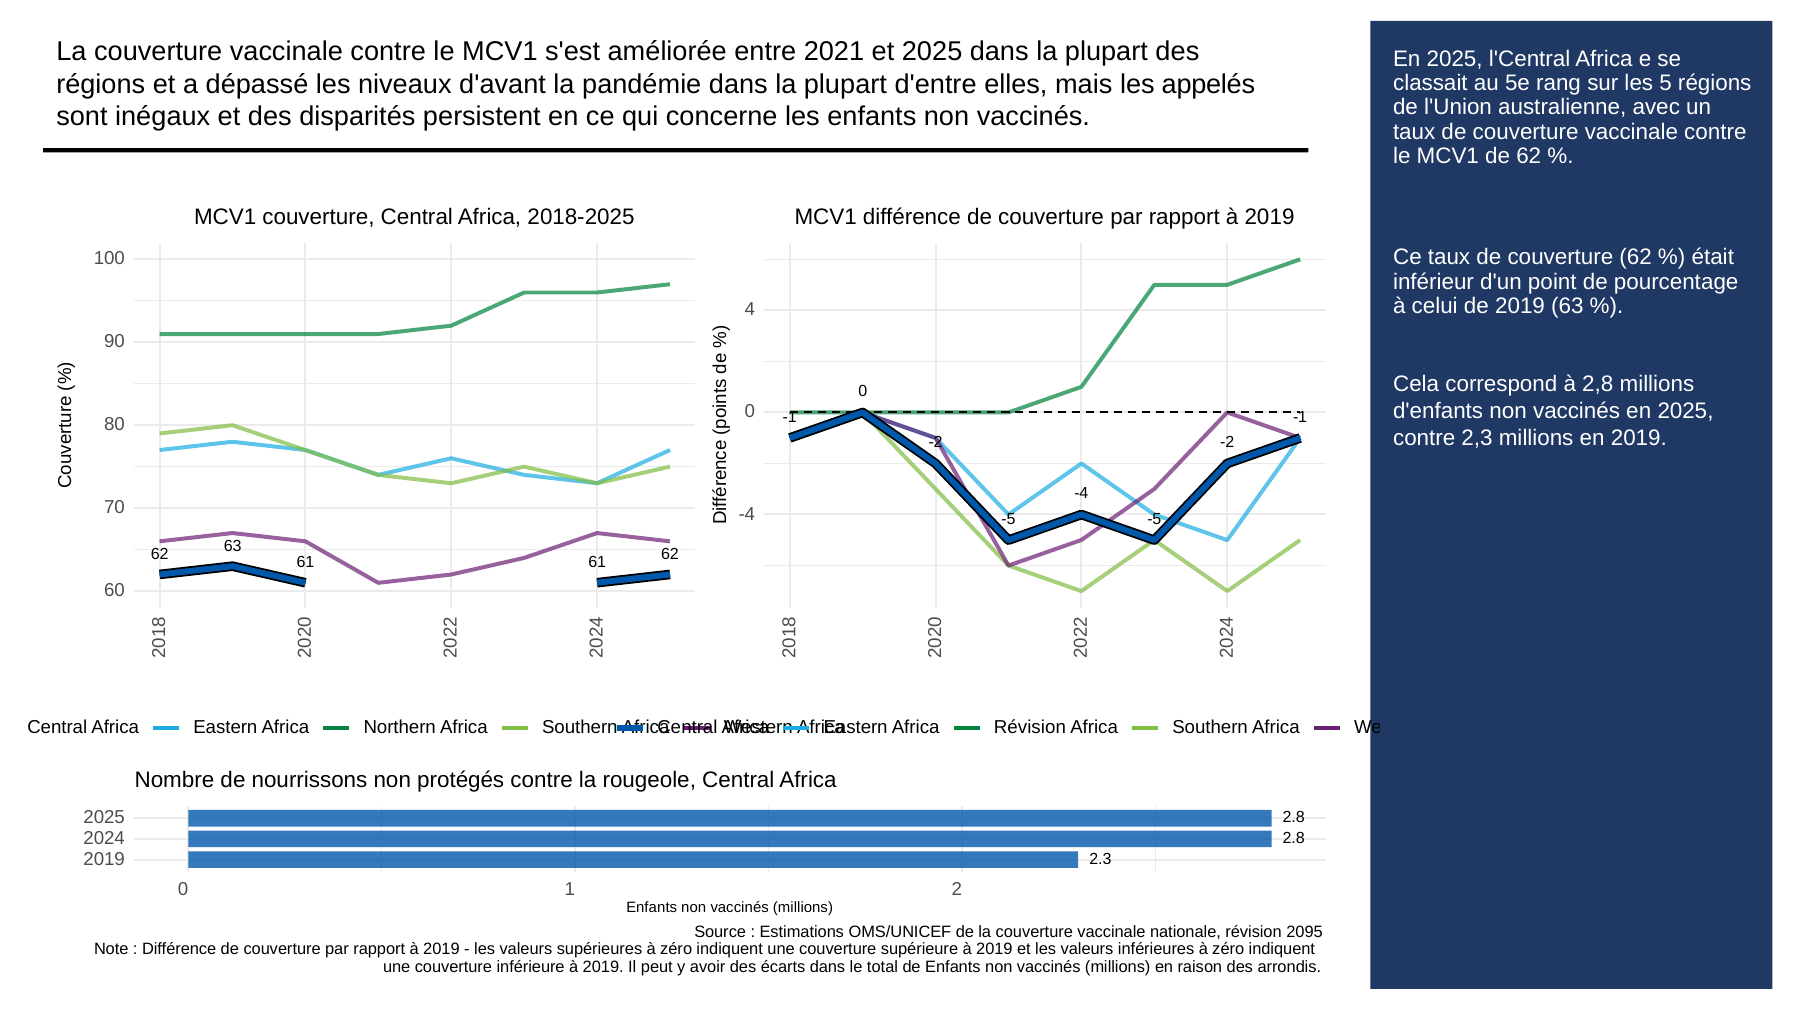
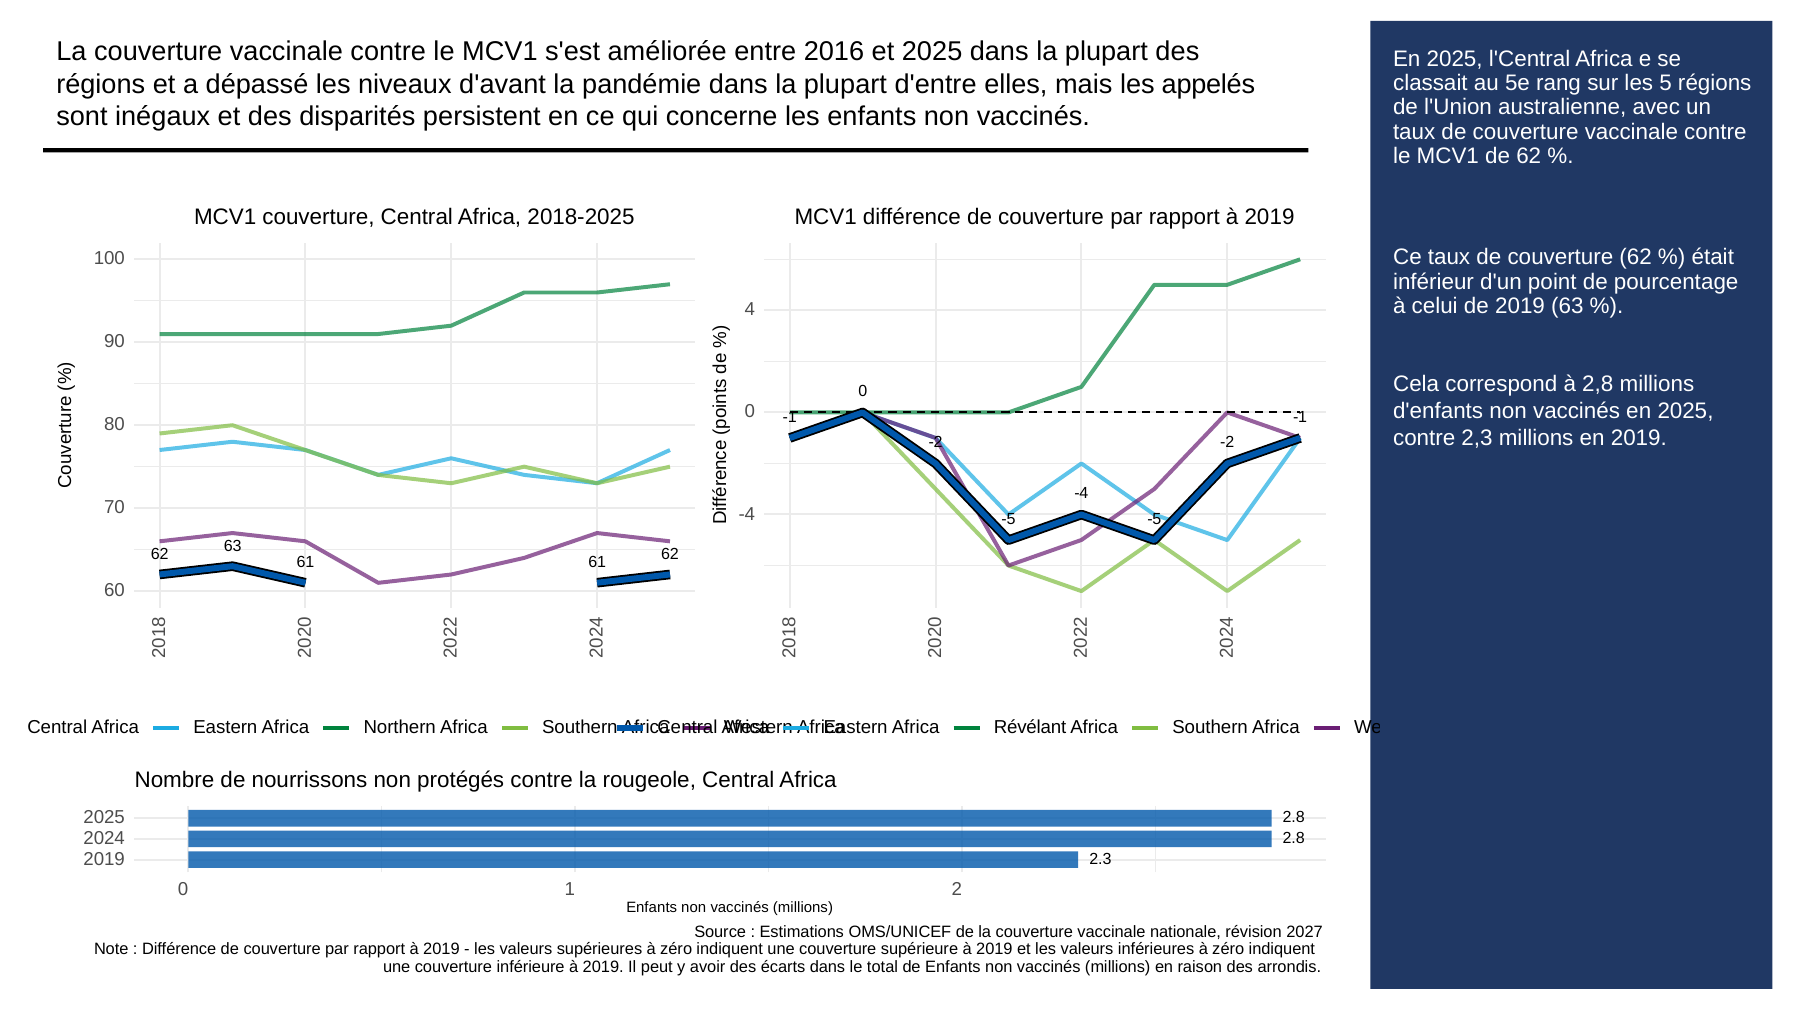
2021: 2021 -> 2016 (834, 52)
Africa Révision: Révision -> Révélant (1030, 727)
2095: 2095 -> 2027 (1305, 932)
